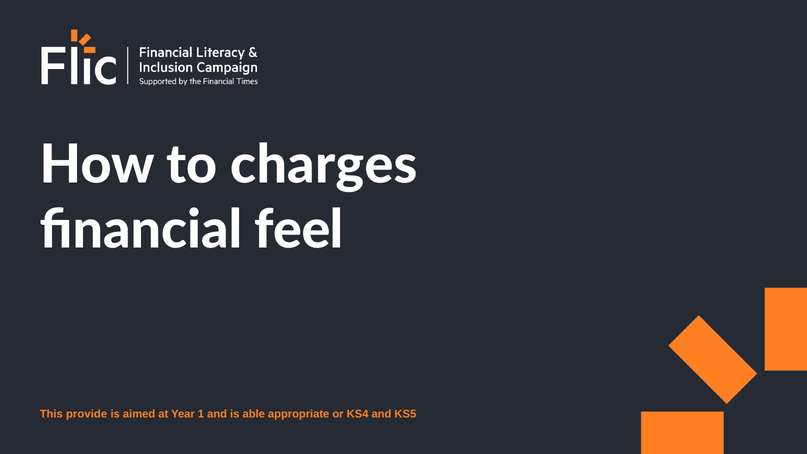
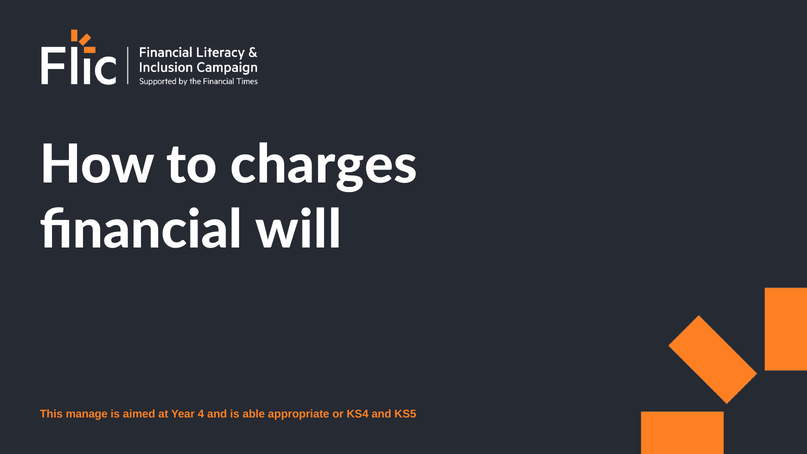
feel: feel -> will (298, 230)
provide: provide -> manage (87, 414)
1: 1 -> 4 (201, 414)
